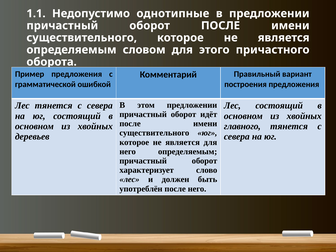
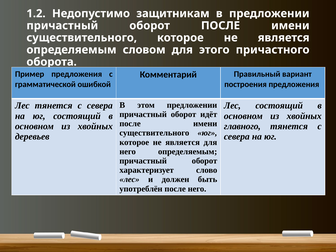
1.1: 1.1 -> 1.2 (36, 14)
однотипные: однотипные -> защитникам (173, 14)
